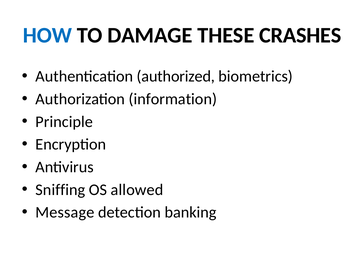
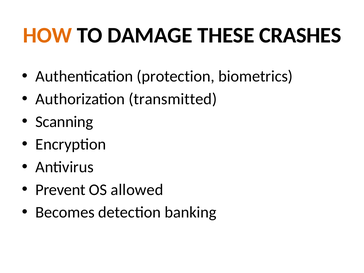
HOW colour: blue -> orange (48, 35)
authorized: authorized -> protection (176, 76)
information: information -> transmitted (173, 99)
Principle: Principle -> Scanning (64, 122)
Sniffing: Sniffing -> Prevent (60, 190)
Message: Message -> Becomes (65, 212)
